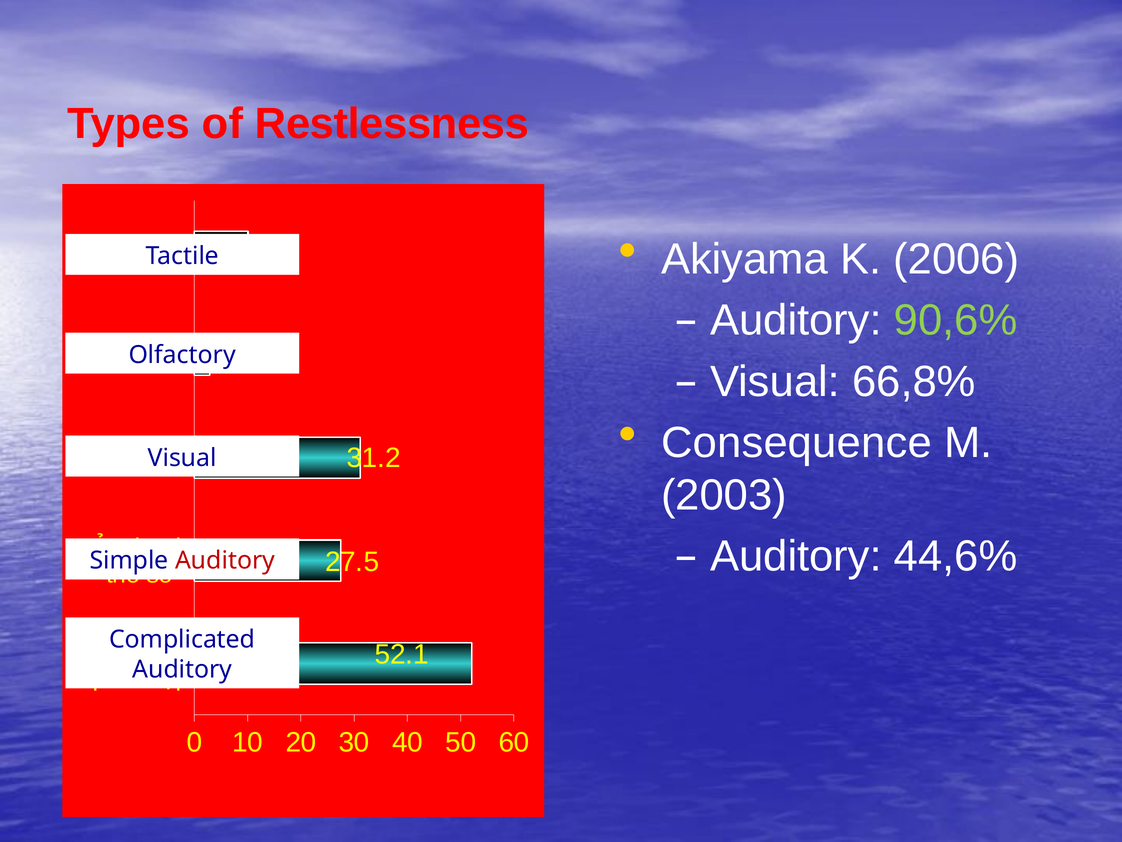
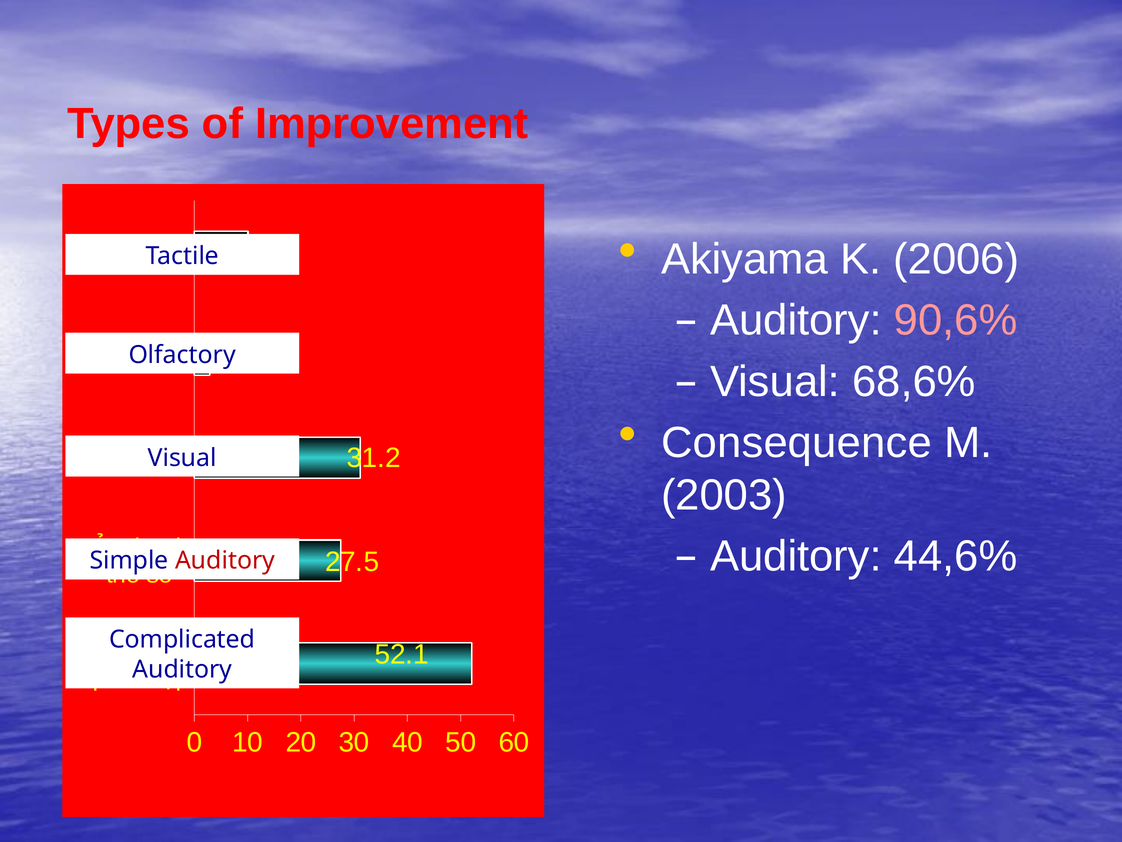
Restlessness: Restlessness -> Improvement (392, 124)
90,6% colour: light green -> pink (956, 320)
66,8%: 66,8% -> 68,6% (914, 382)
